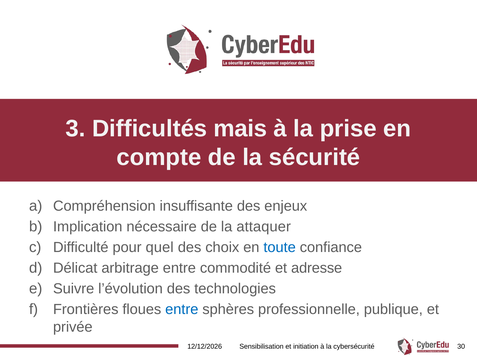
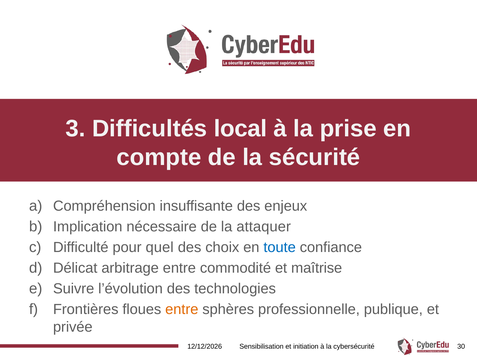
mais: mais -> local (240, 129)
adresse: adresse -> maîtrise (317, 268)
entre colour: blue -> orange (182, 309)
